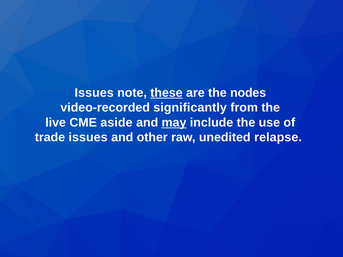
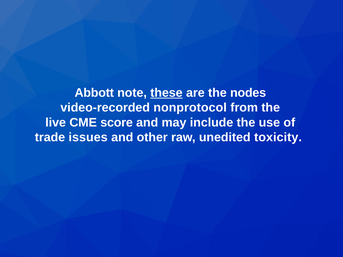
Issues: Issues -> Abbott (94, 93)
significantly: significantly -> nonprotocol (190, 108)
aside: aside -> score (117, 123)
may underline: present -> none (174, 123)
relapse: relapse -> toxicity (278, 137)
